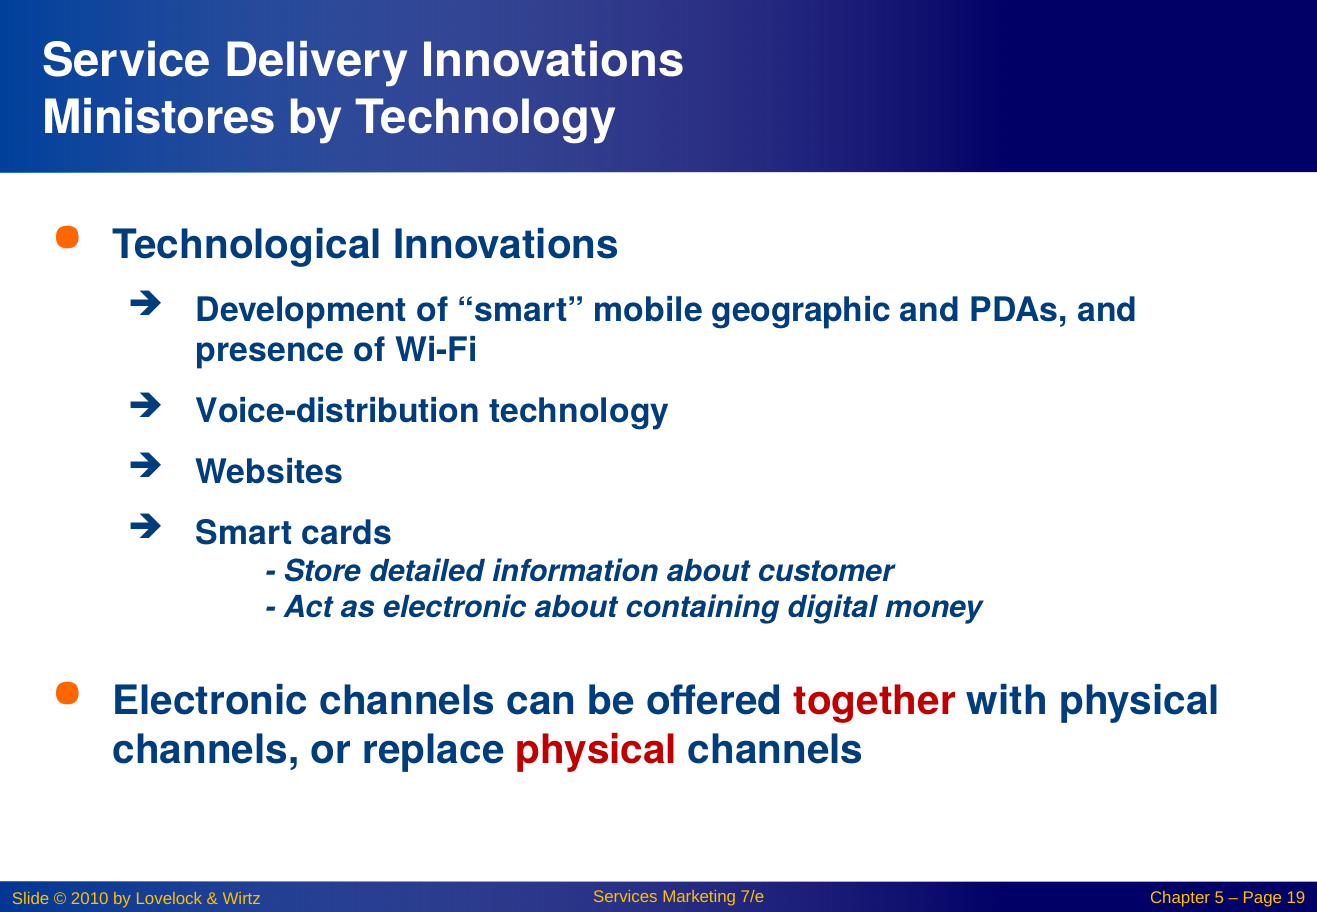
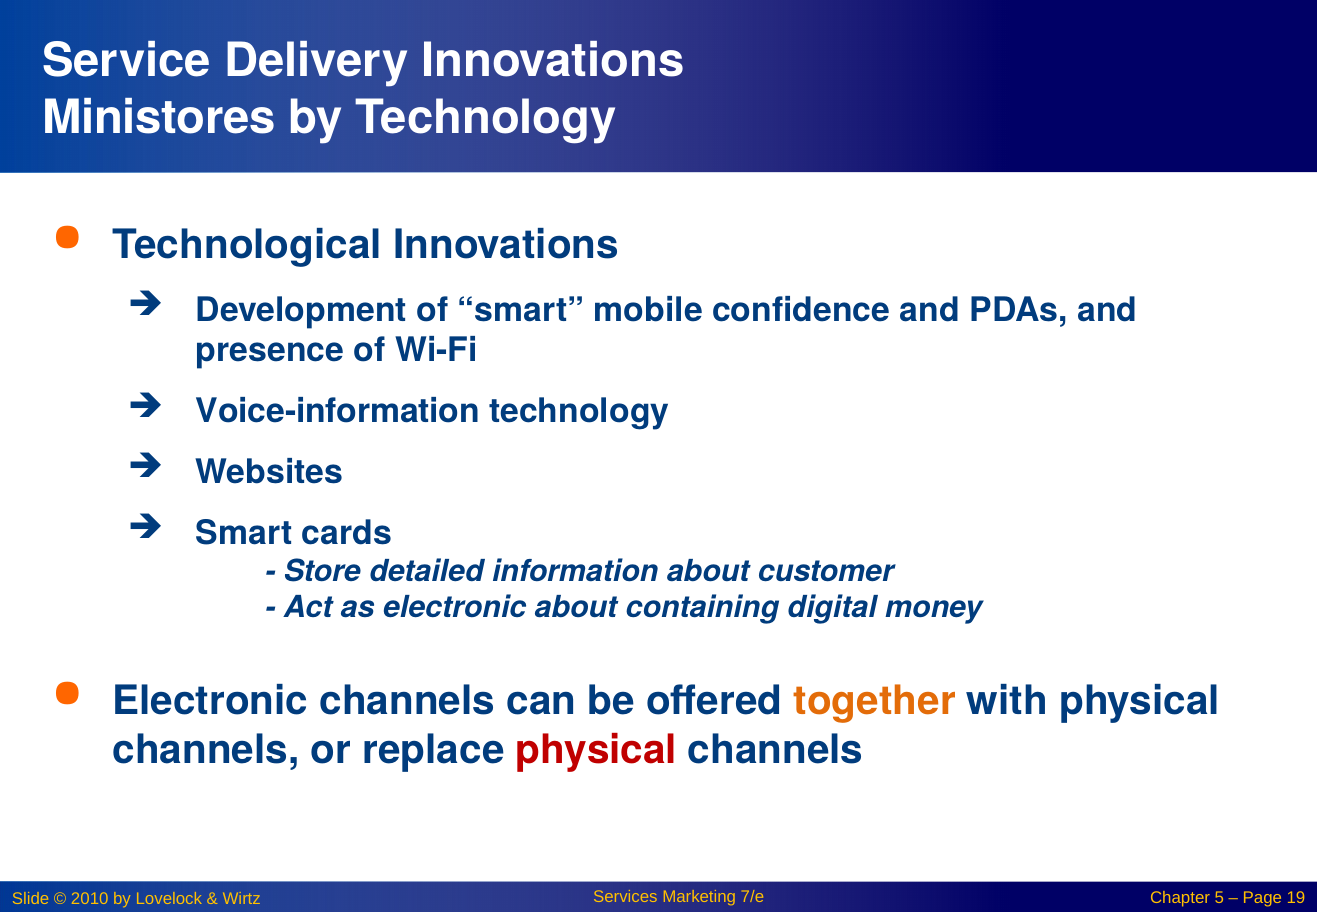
geographic: geographic -> confidence (801, 310)
Voice-distribution: Voice-distribution -> Voice-information (338, 411)
together colour: red -> orange (875, 702)
